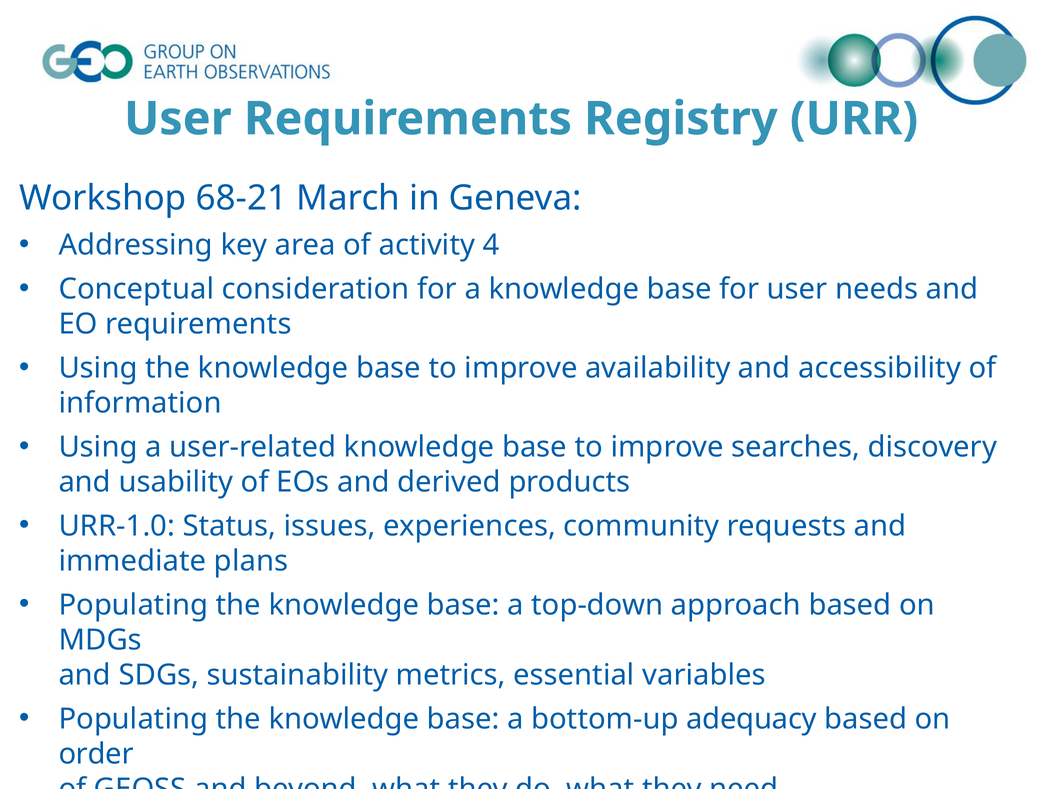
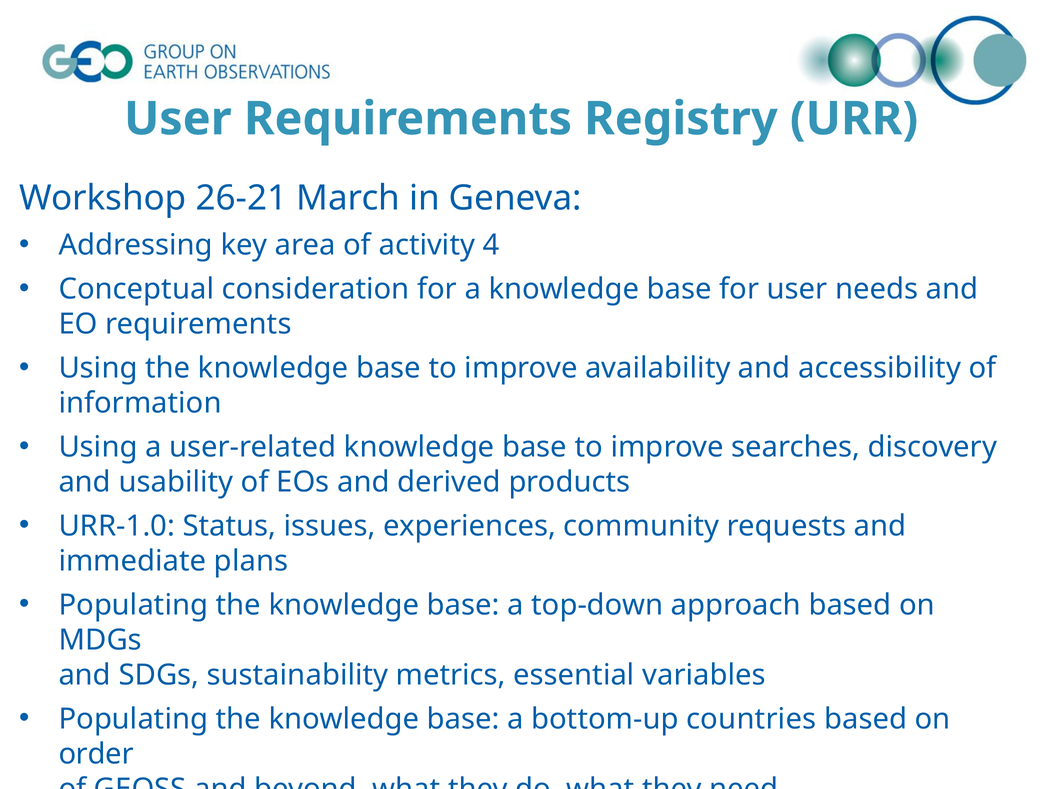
68-21: 68-21 -> 26-21 (241, 198)
adequacy: adequacy -> countries (751, 719)
